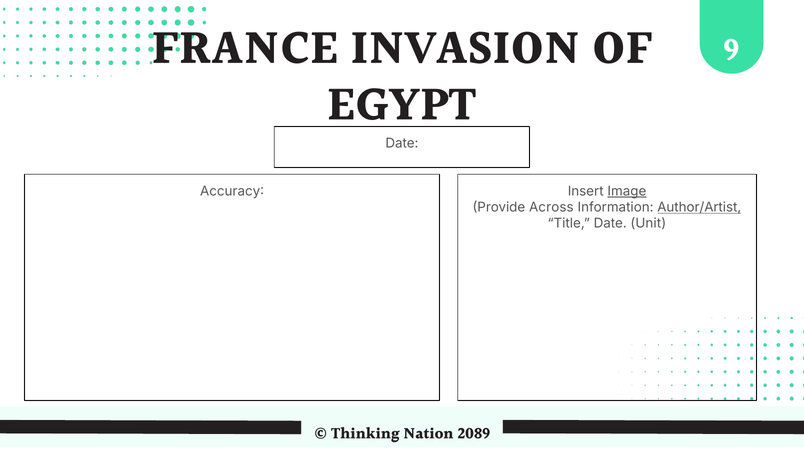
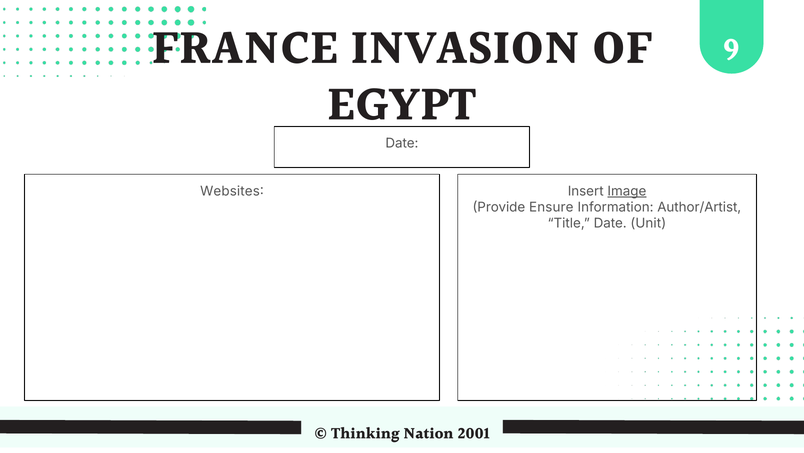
Accuracy: Accuracy -> Websites (232, 191)
Across: Across -> Ensure (551, 207)
Author/Artist underline: present -> none (699, 207)
2089: 2089 -> 2001 (474, 434)
